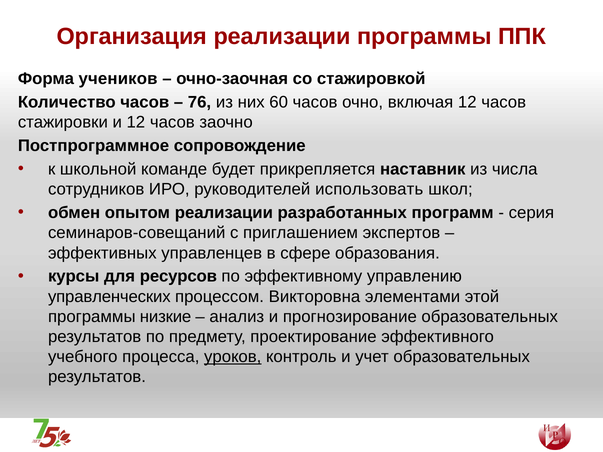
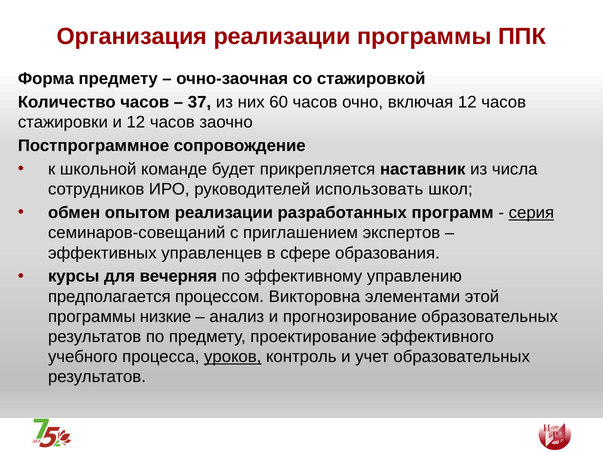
Форма учеников: учеников -> предмету (118, 79)
76: 76 -> 37 (199, 102)
серия underline: none -> present (531, 213)
ресурсов: ресурсов -> вечерняя (178, 277)
управленческих: управленческих -> предполагается (109, 297)
